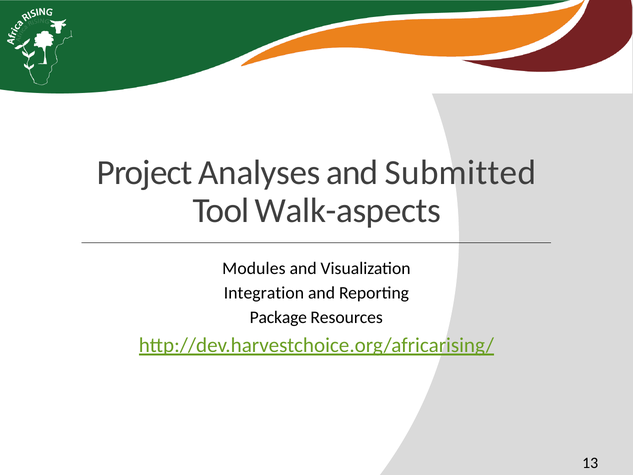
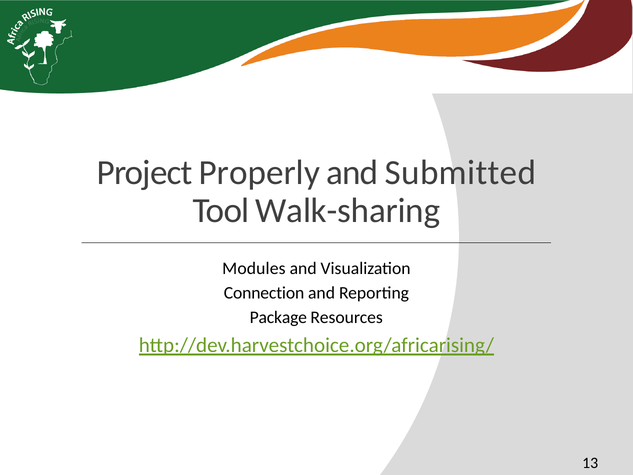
Analyses: Analyses -> Properly (259, 173)
Walk-aspects: Walk-aspects -> Walk-sharing (348, 211)
Integration: Integration -> Connection (264, 293)
